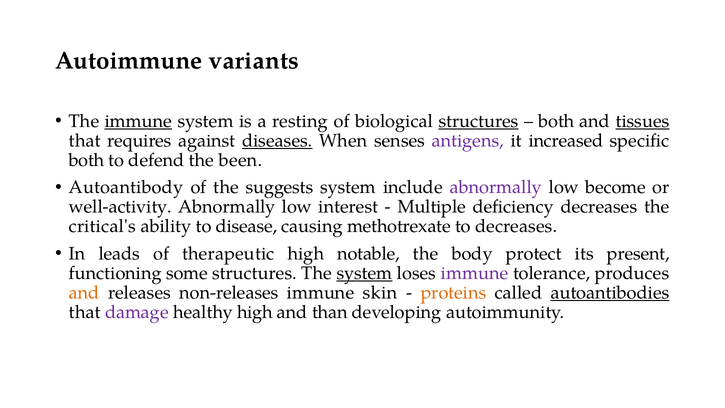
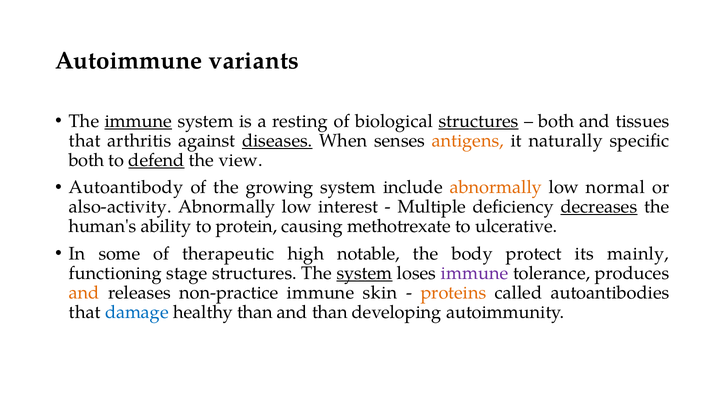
tissues underline: present -> none (643, 121)
requires: requires -> arthritis (139, 141)
antigens colour: purple -> orange (468, 141)
increased: increased -> naturally (566, 141)
defend underline: none -> present (156, 160)
been: been -> view (241, 160)
suggests: suggests -> growing (280, 187)
abnormally colour: purple -> orange (496, 187)
become: become -> normal (615, 187)
well-activity: well-activity -> also-activity (120, 207)
decreases underline: none -> present (599, 207)
critical's: critical's -> human's (103, 226)
disease: disease -> protein (246, 226)
to decreases: decreases -> ulcerative (516, 226)
leads: leads -> some (119, 253)
present: present -> mainly (638, 253)
some: some -> stage (187, 273)
non-releases: non-releases -> non-practice (229, 293)
autoantibodies underline: present -> none (610, 293)
damage colour: purple -> blue (137, 312)
healthy high: high -> than (255, 312)
